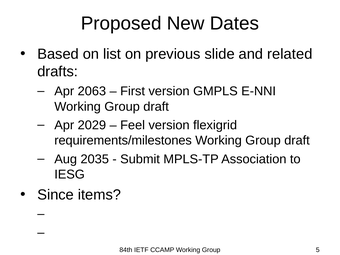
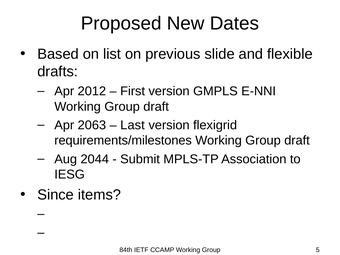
related: related -> flexible (290, 54)
2063: 2063 -> 2012 (92, 91)
2029: 2029 -> 2063 (92, 125)
Feel: Feel -> Last (133, 125)
2035: 2035 -> 2044 (95, 159)
